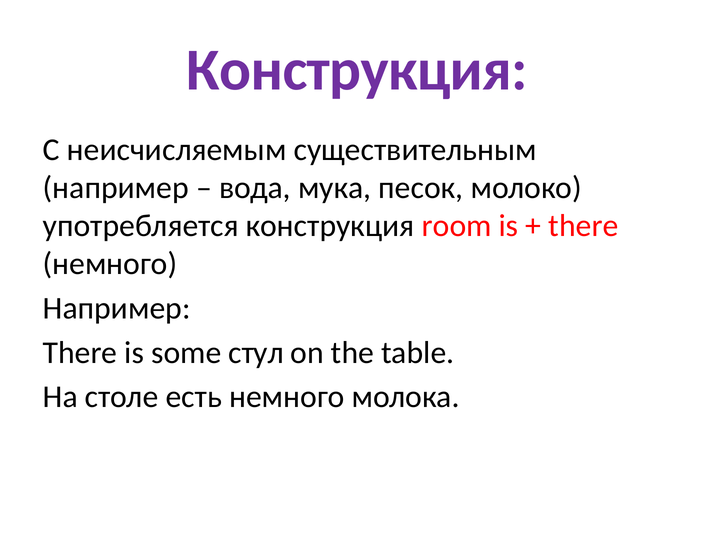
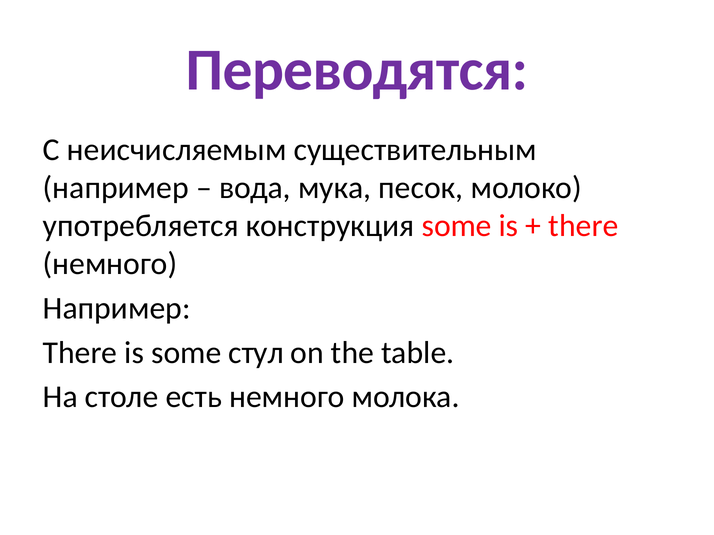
Конструкция: Конструкция -> Переводятся (357, 70)
конструкция room: room -> some (457, 226)
